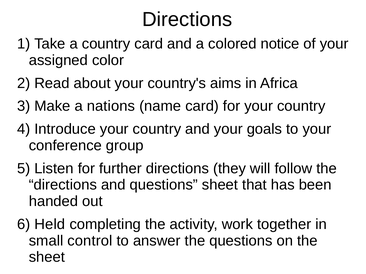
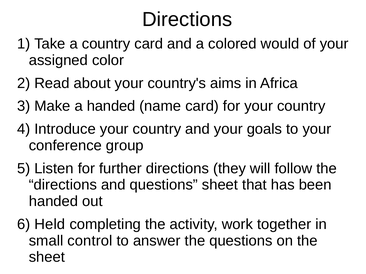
notice: notice -> would (280, 44)
a nations: nations -> handed (111, 106)
